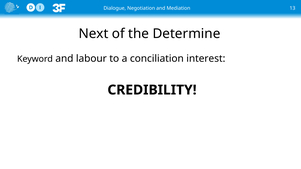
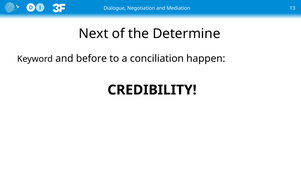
labour: labour -> before (91, 59)
interest: interest -> happen (206, 59)
